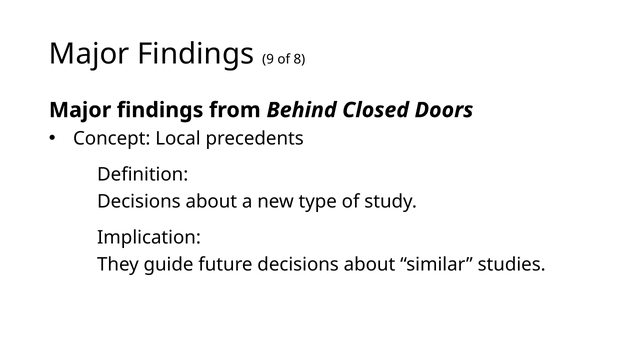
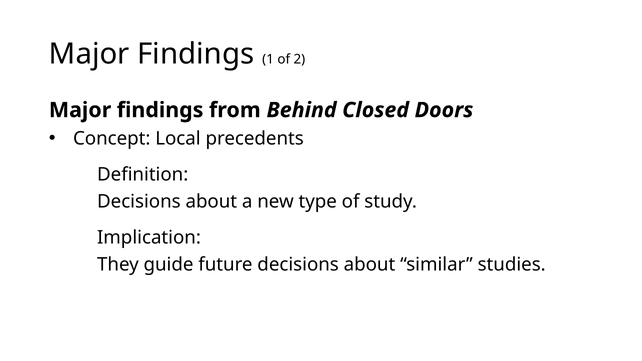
9: 9 -> 1 (268, 59)
8: 8 -> 2 (299, 59)
